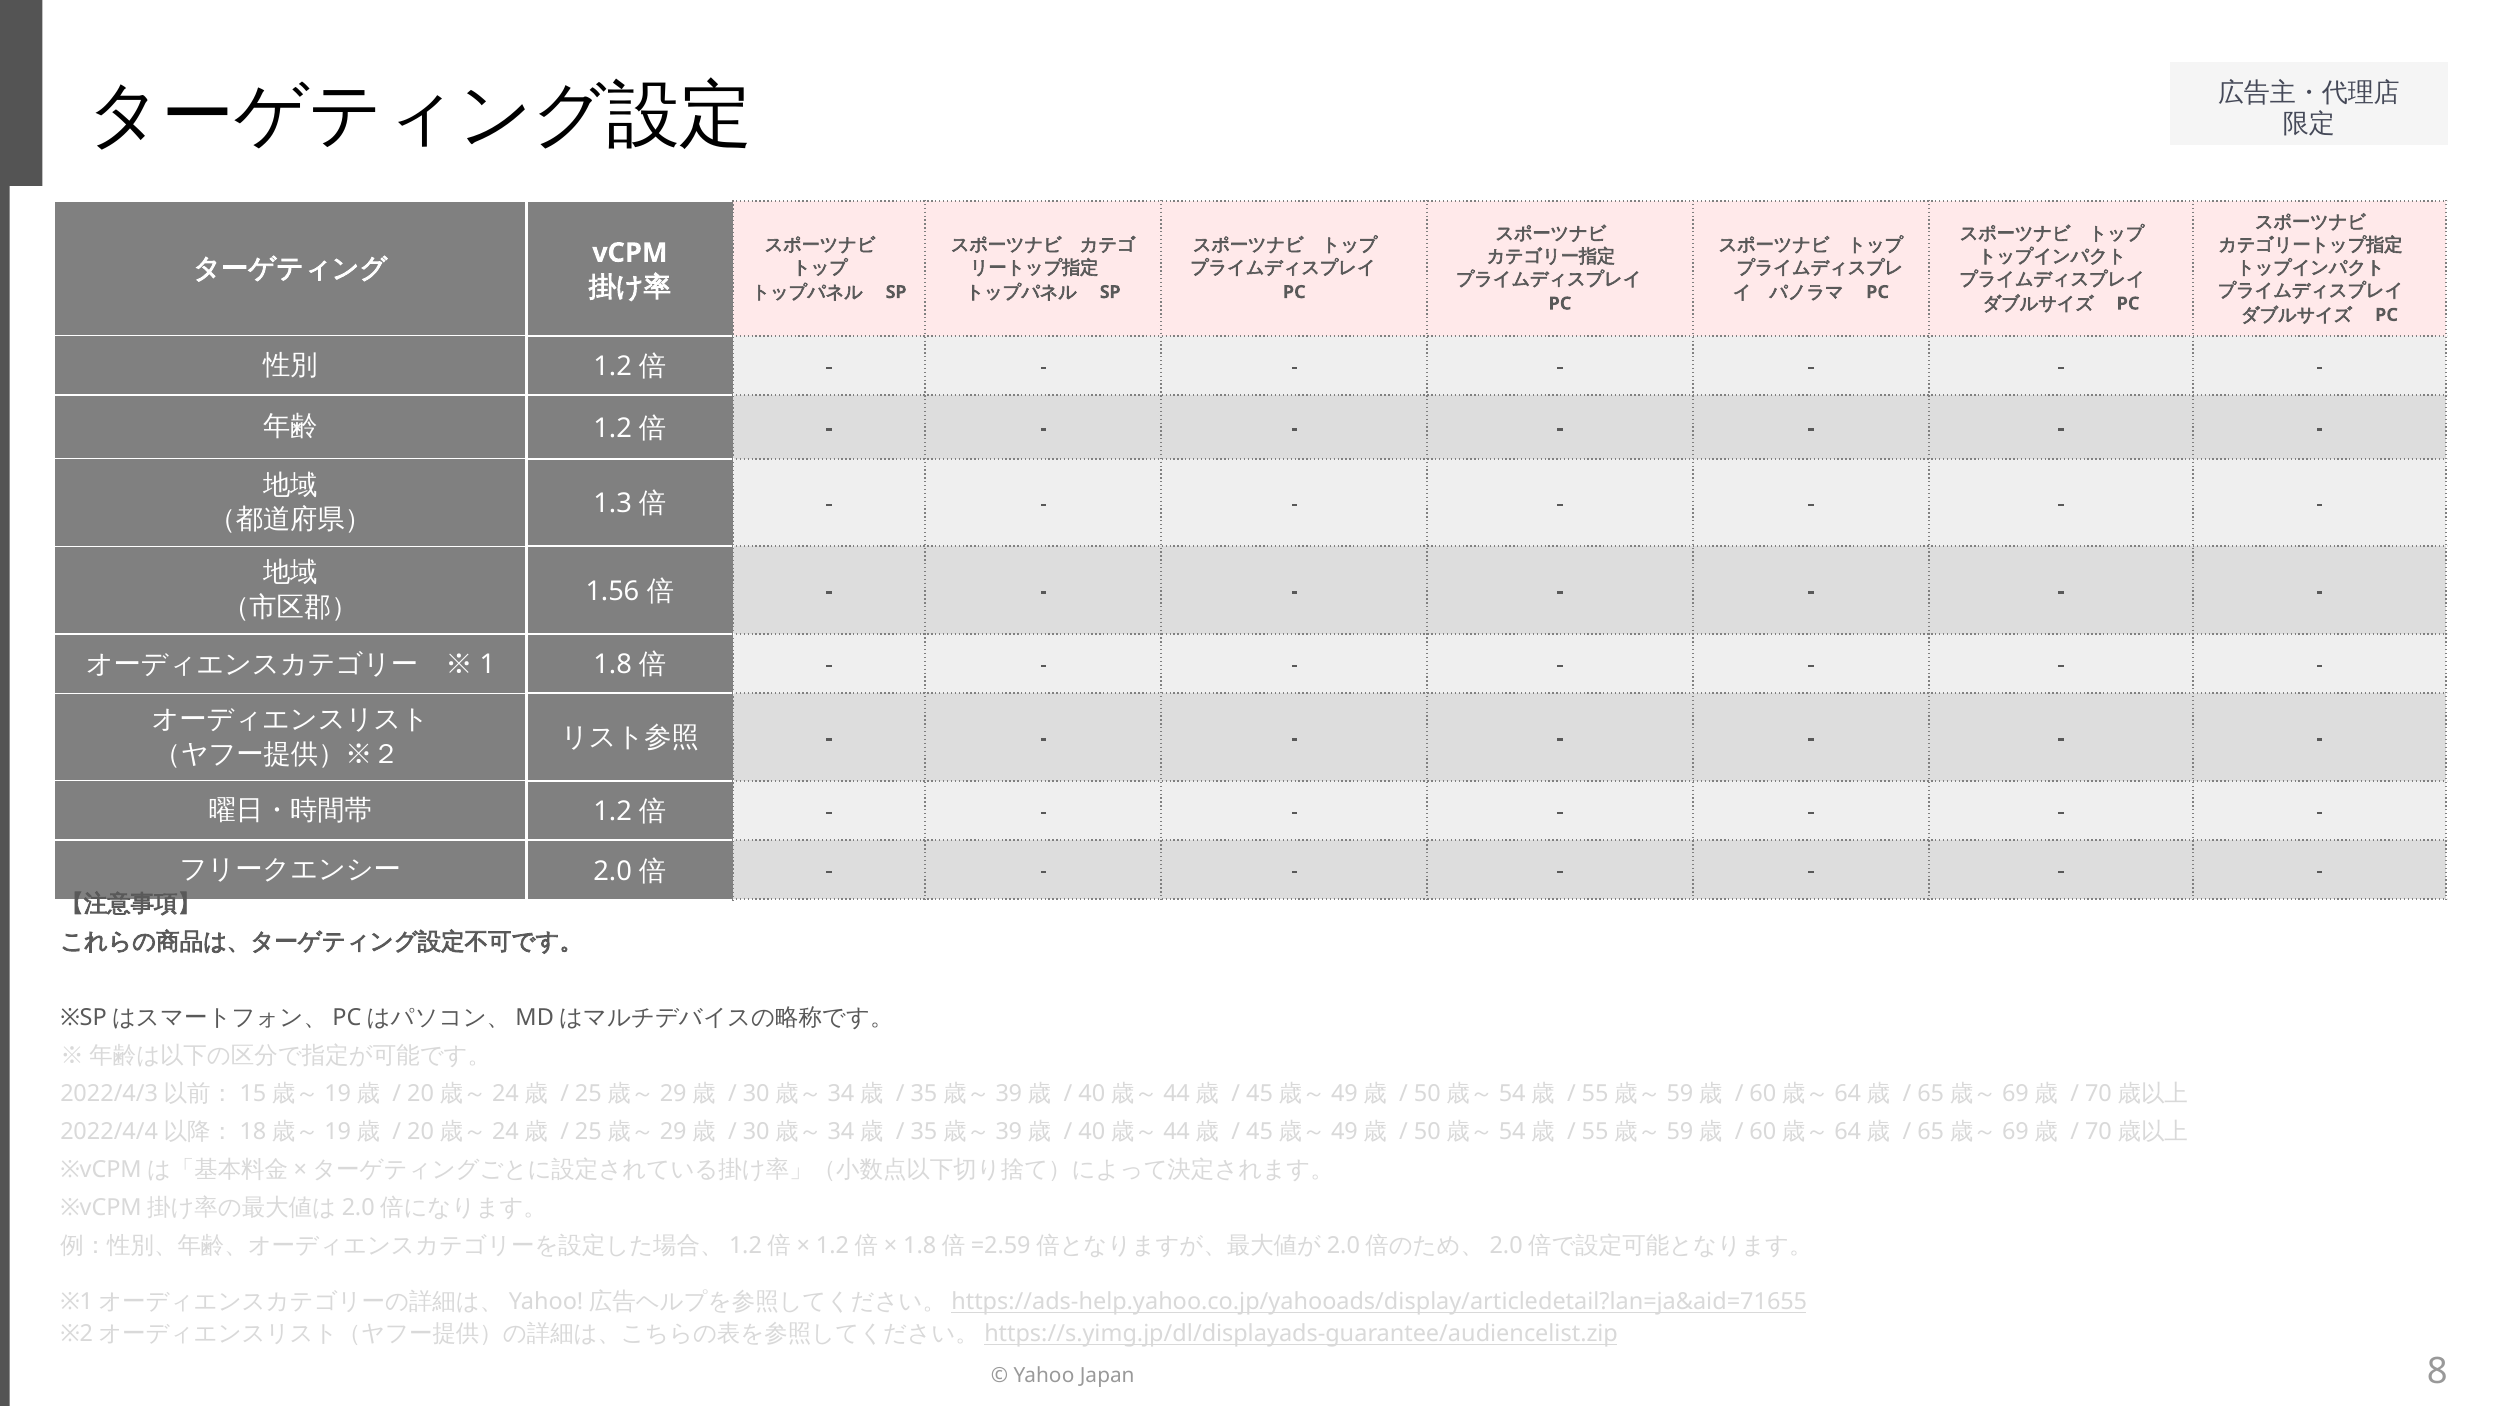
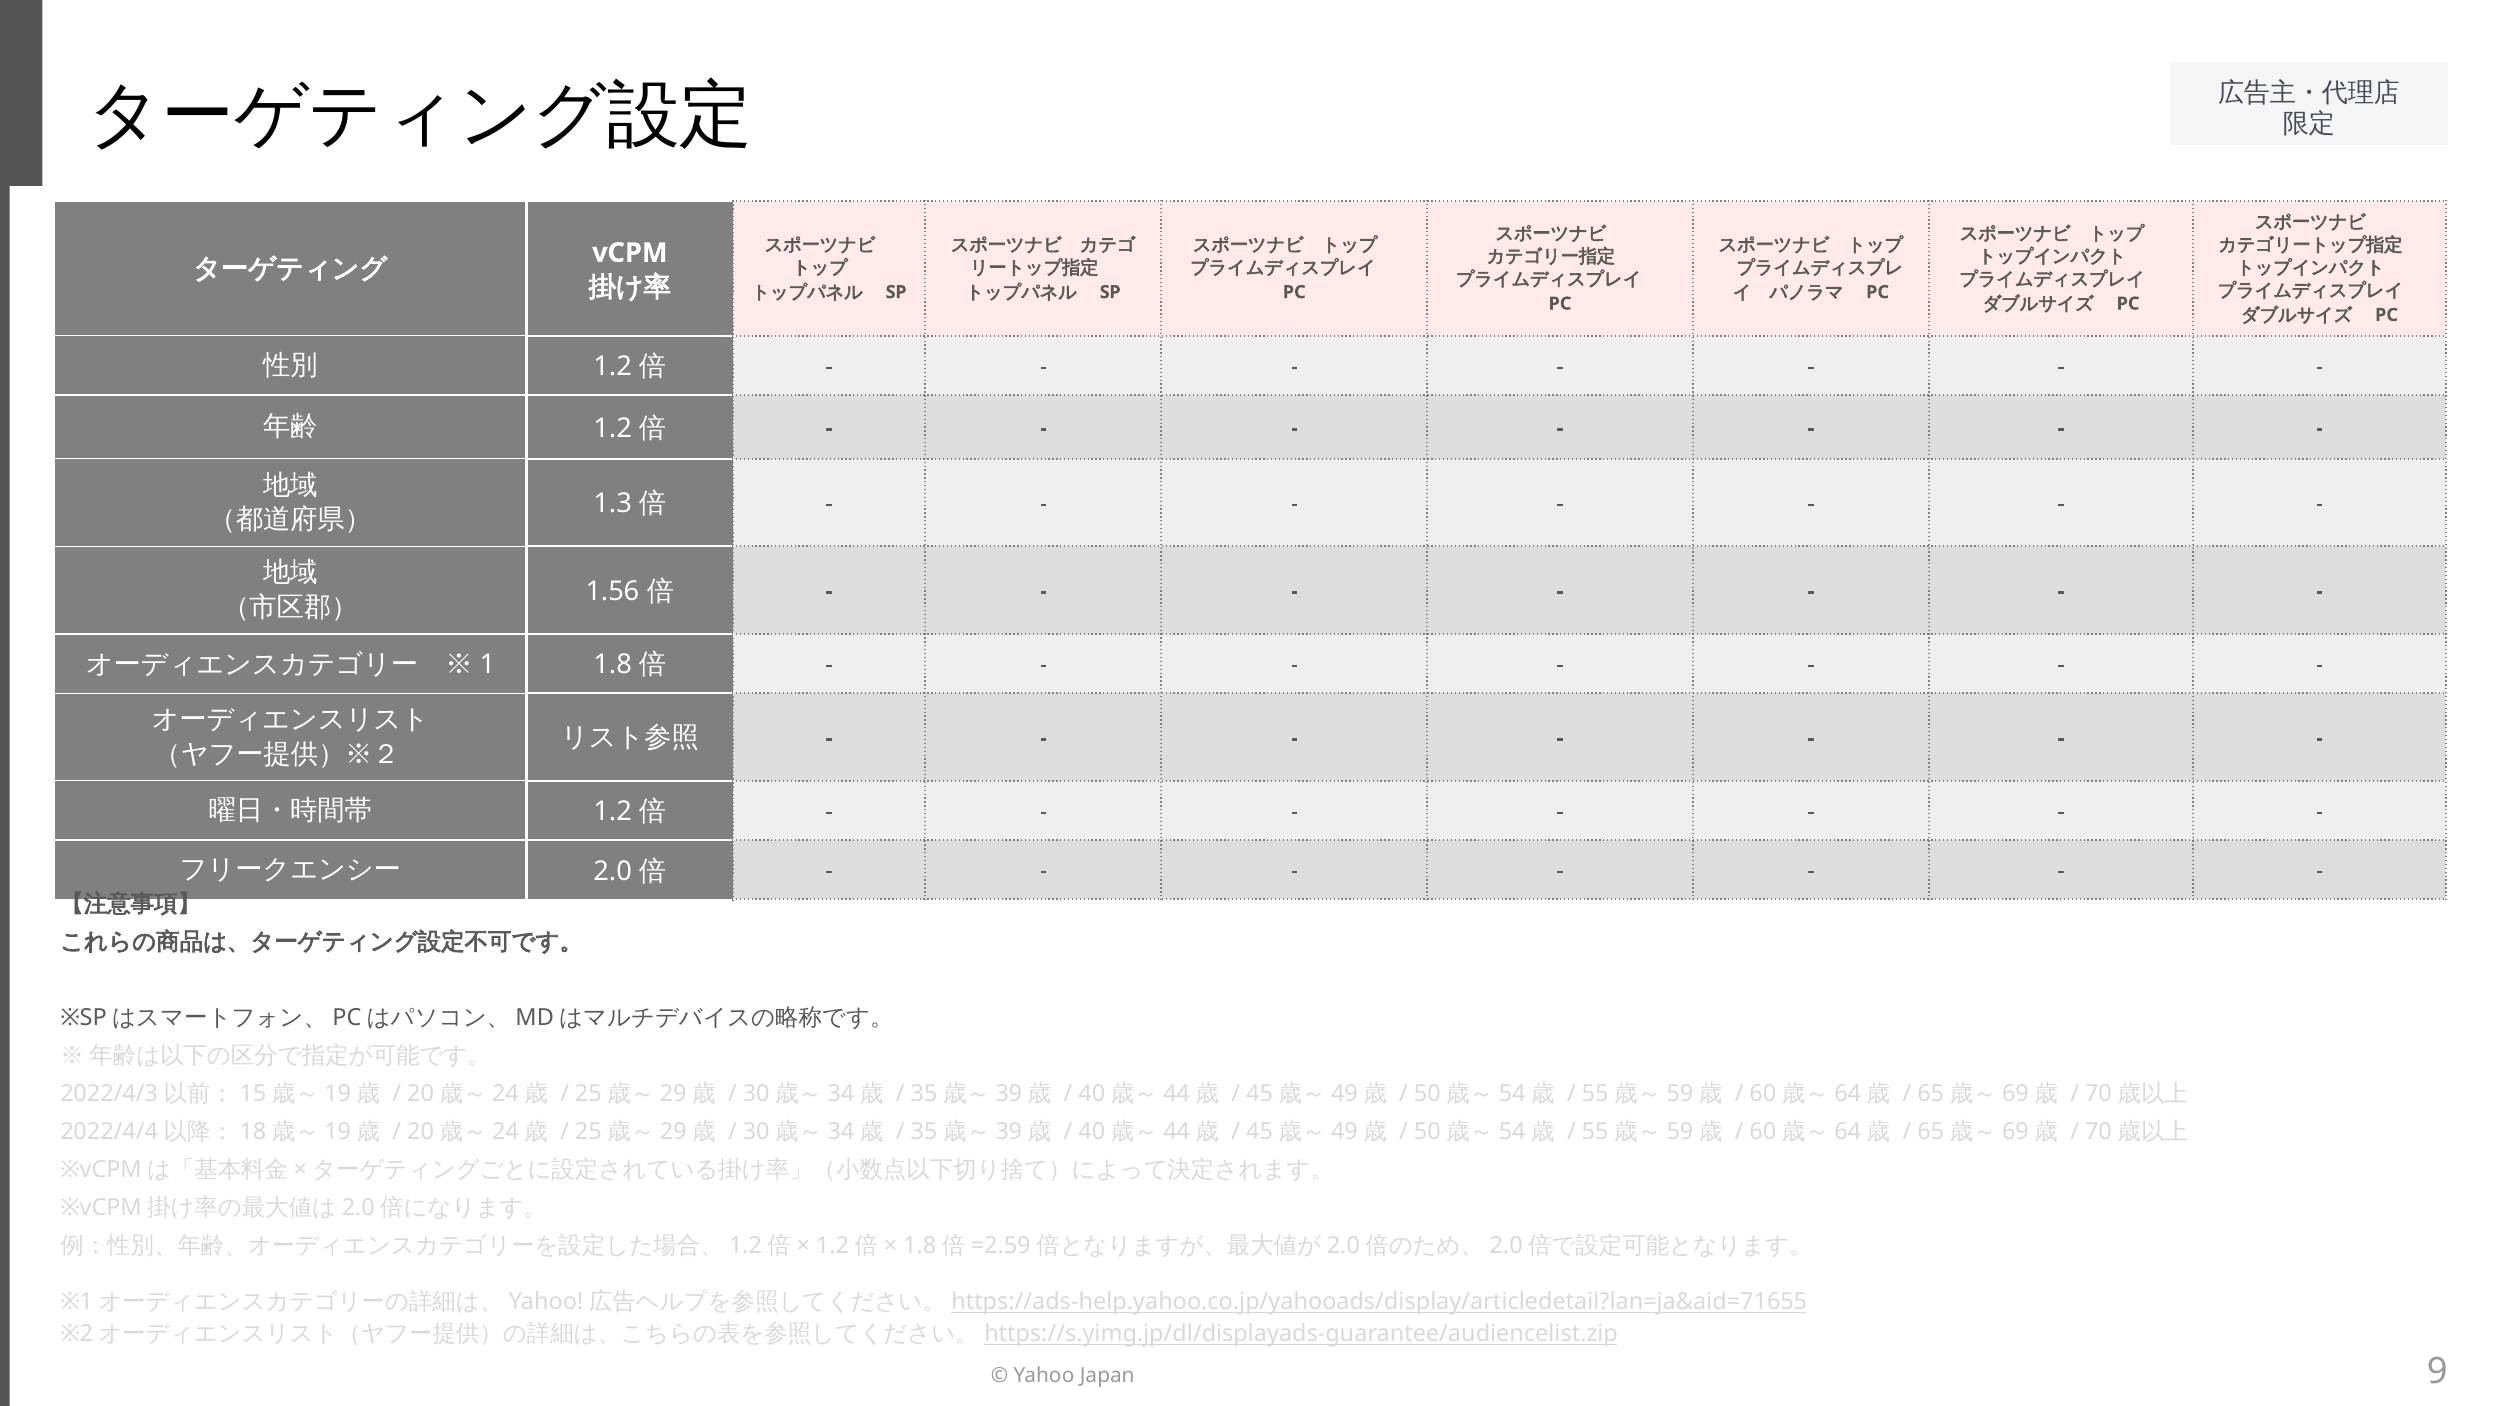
8: 8 -> 9 (2437, 1372)
